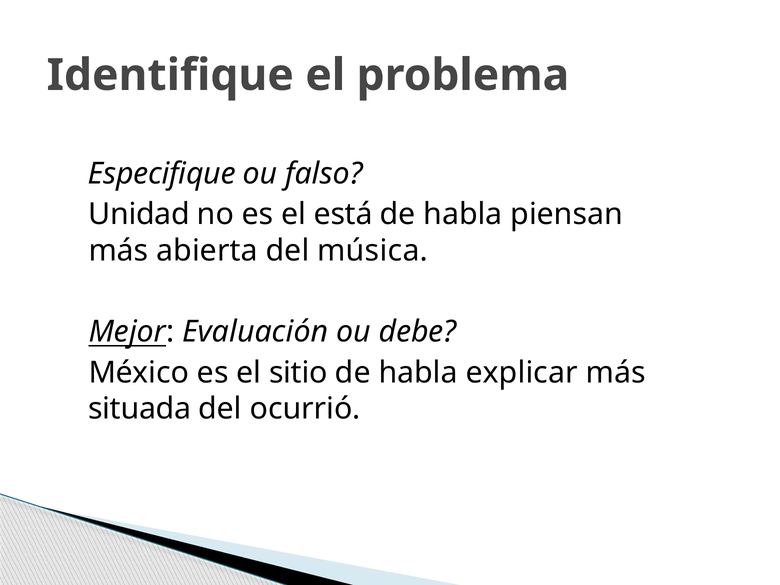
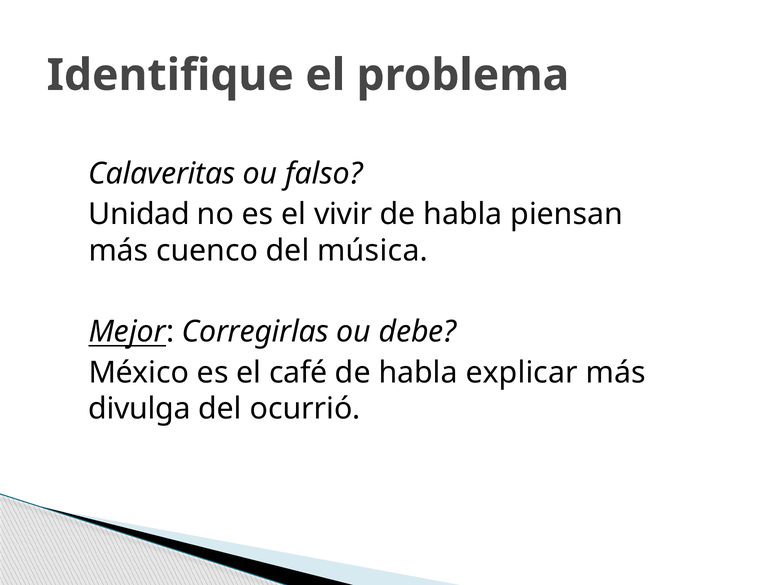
Especifique: Especifique -> Calaveritas (162, 174)
está: está -> vivir (343, 214)
abierta: abierta -> cuenco (207, 251)
Evaluación: Evaluación -> Corregirlas (255, 332)
sitio: sitio -> café (298, 373)
situada: situada -> divulga (140, 409)
